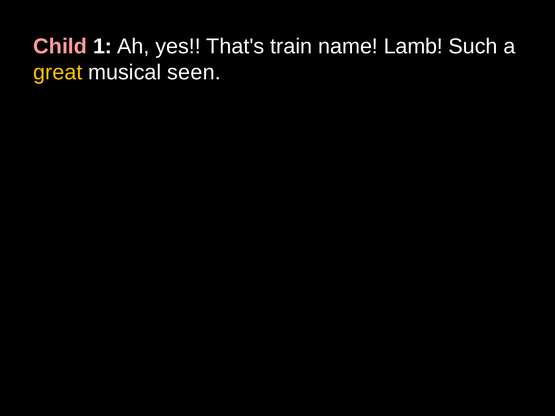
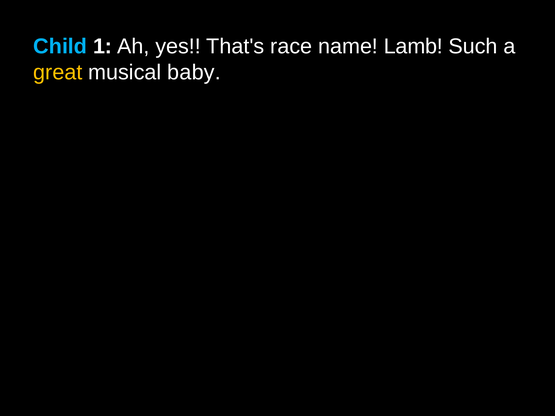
Child colour: pink -> light blue (60, 46)
train: train -> race (291, 46)
seen: seen -> baby (194, 72)
